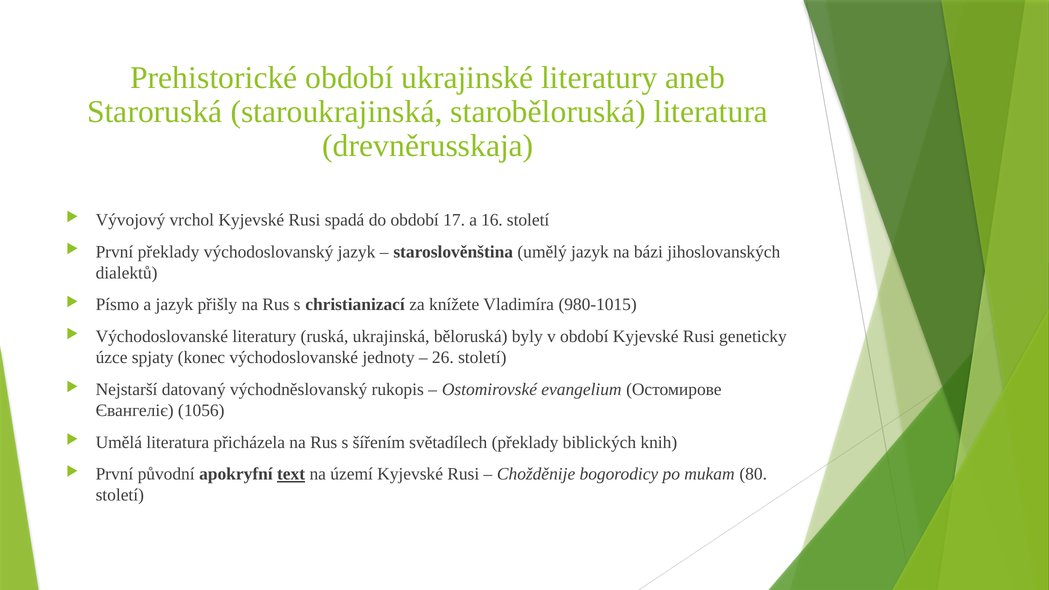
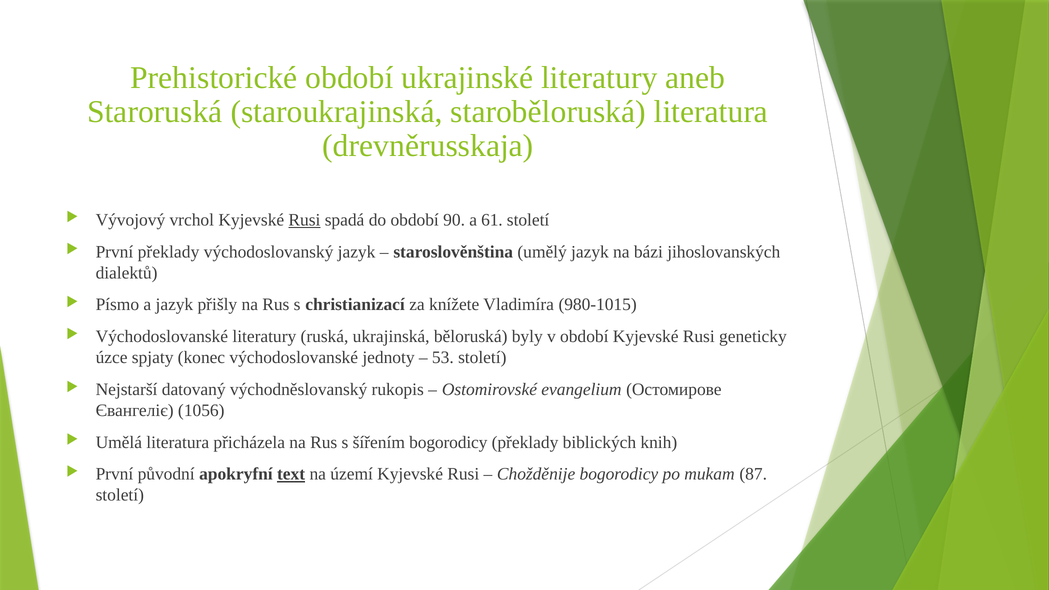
Rusi underline: none -> present (304, 220)
17: 17 -> 90 (454, 220)
16: 16 -> 61 (492, 220)
26: 26 -> 53 (443, 358)
šířením světadílech: světadílech -> bogorodicy (448, 442)
80: 80 -> 87 (753, 474)
